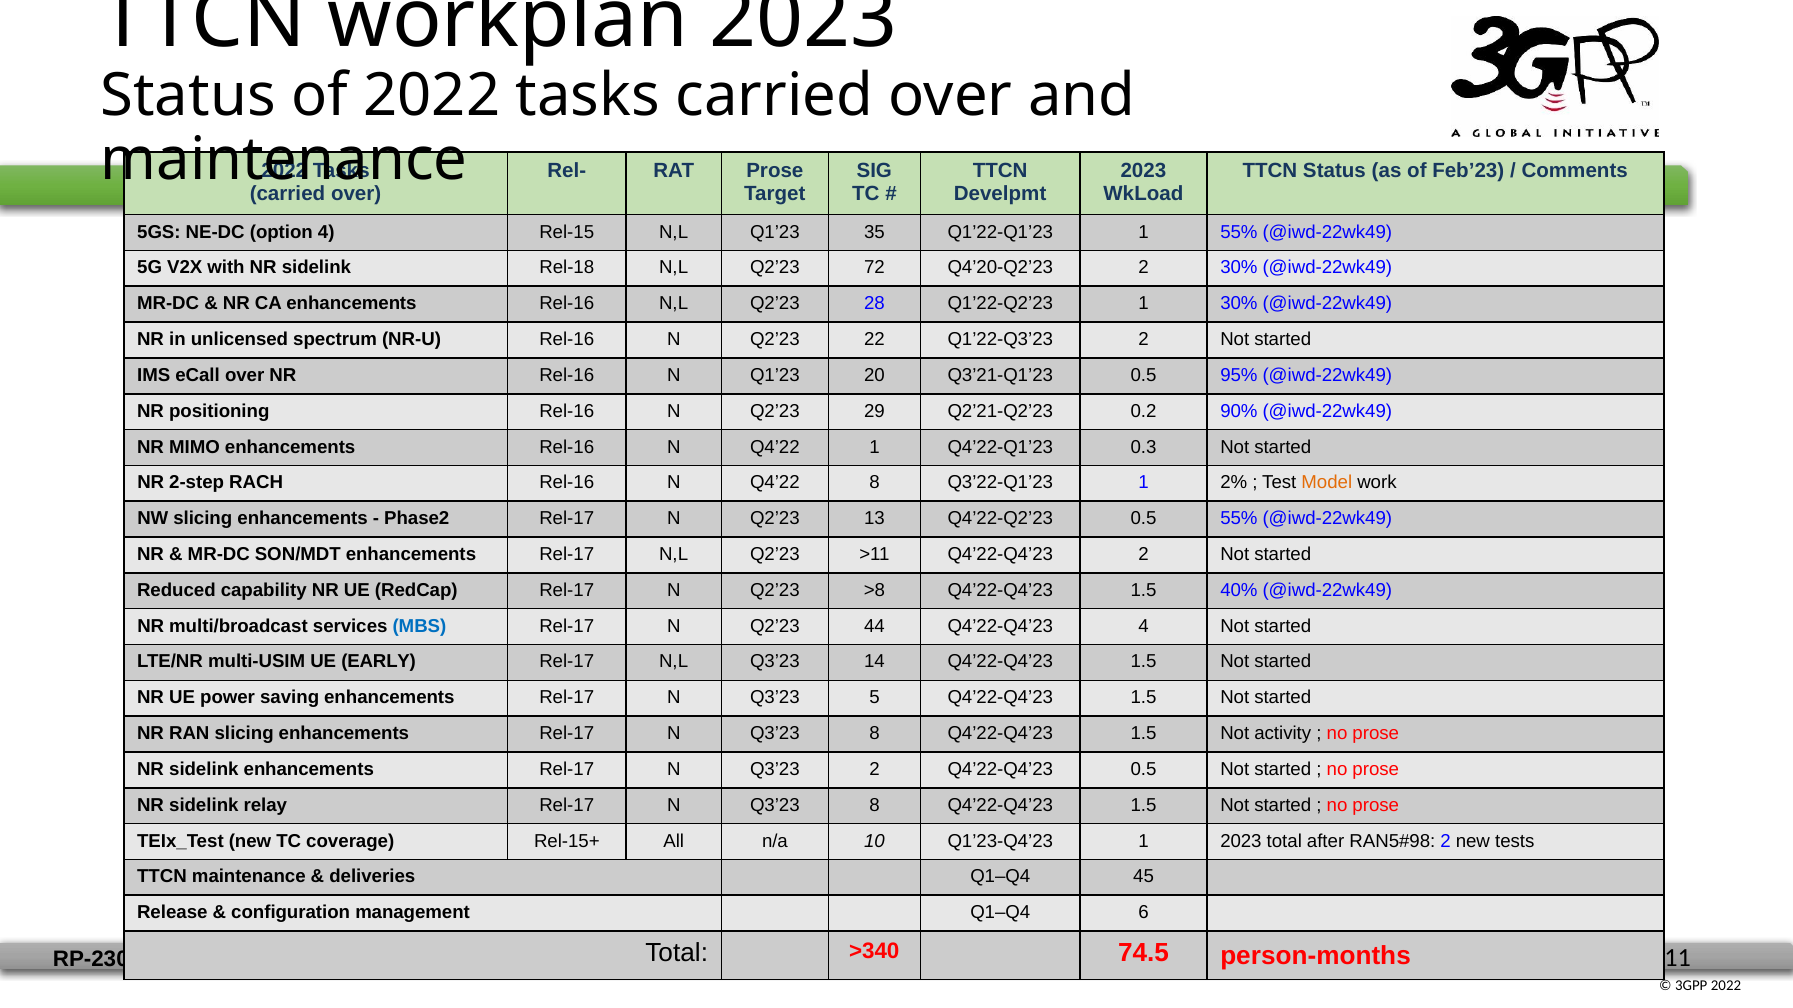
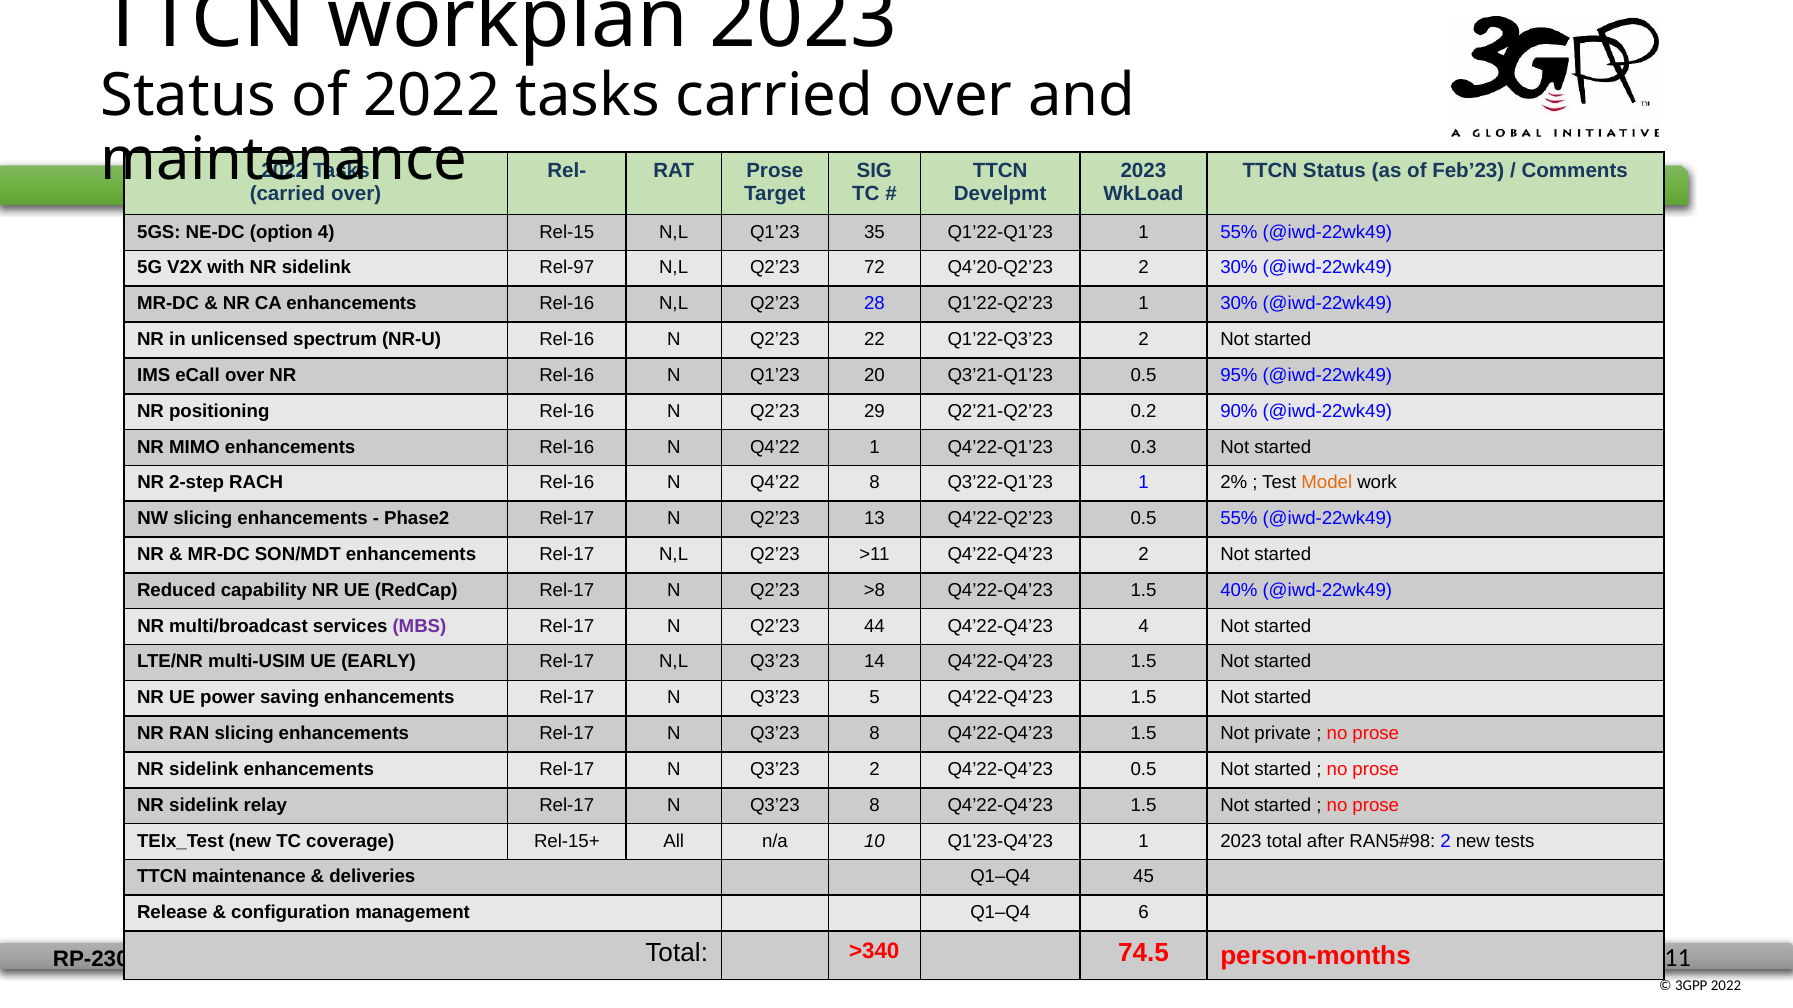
Rel-18: Rel-18 -> Rel-97 (567, 268)
MBS colour: blue -> purple (419, 626)
activity: activity -> private (1283, 734)
